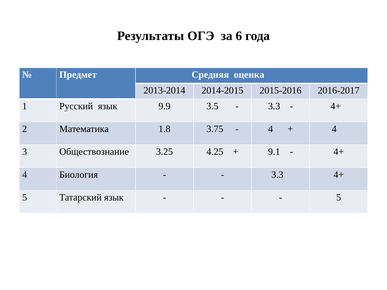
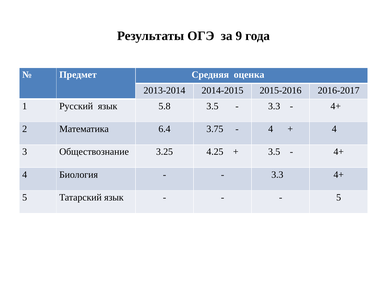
6: 6 -> 9 (239, 36)
9.9: 9.9 -> 5.8 (164, 106)
1.8: 1.8 -> 6.4 (164, 129)
9.1: 9.1 -> 3.5 (274, 152)
